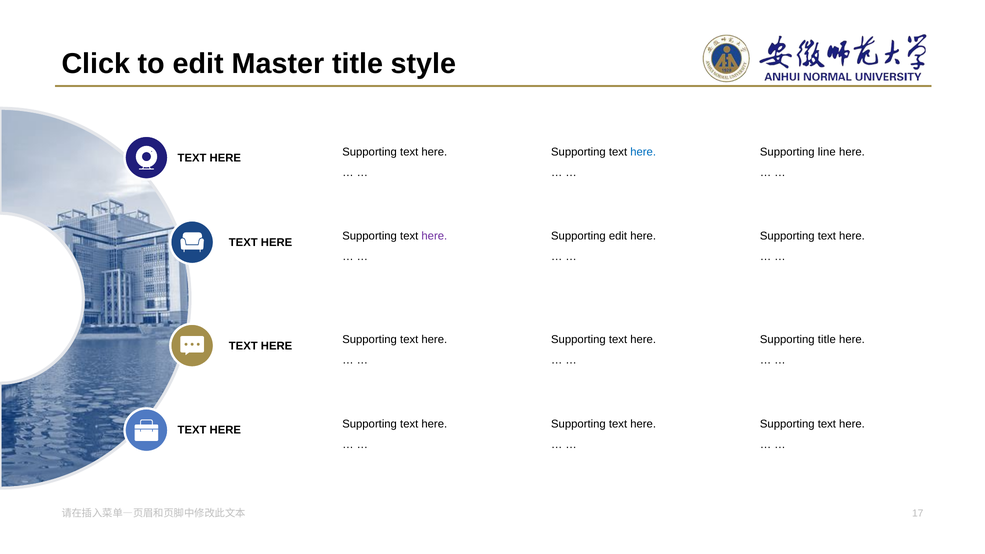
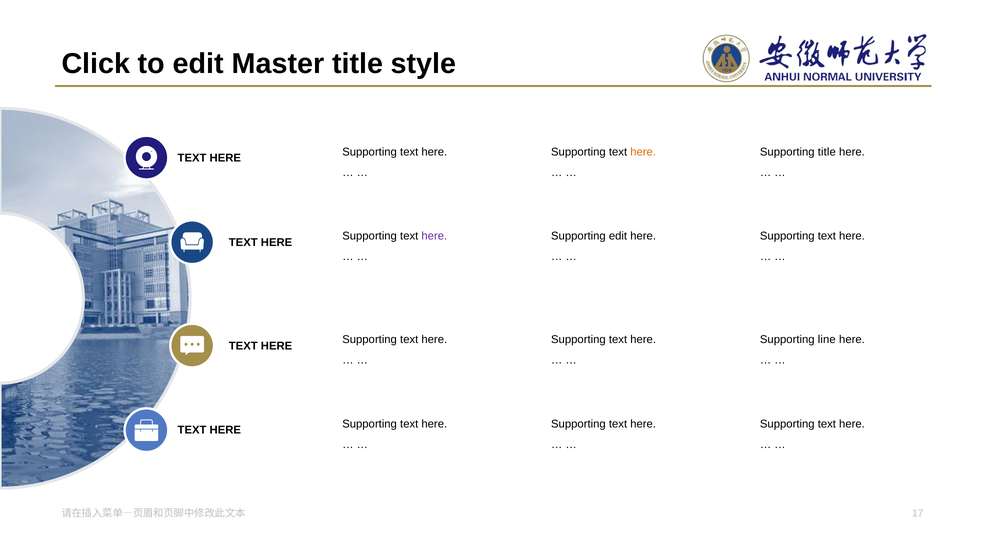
here colour: blue -> orange (643, 152)
Supporting line: line -> title (827, 152)
Supporting title: title -> line (827, 340)
